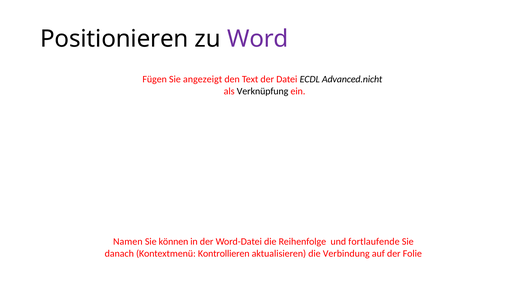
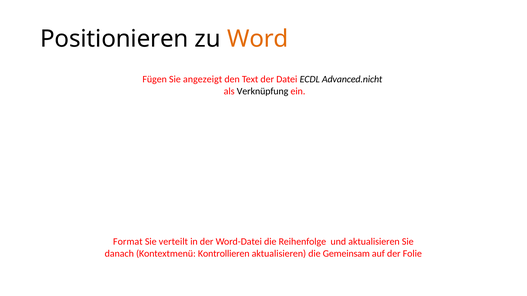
Word colour: purple -> orange (258, 39)
Namen: Namen -> Format (128, 242)
können: können -> verteilt (173, 242)
und fortlaufende: fortlaufende -> aktualisieren (374, 242)
Verbindung: Verbindung -> Gemeinsam (346, 254)
